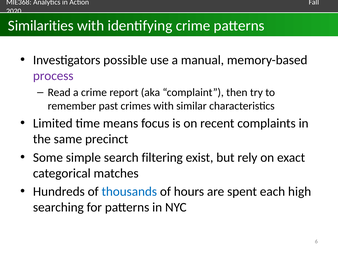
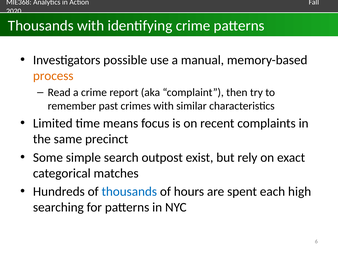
Similarities: Similarities -> Thousands (41, 26)
process colour: purple -> orange (53, 76)
filtering: filtering -> outpost (162, 158)
